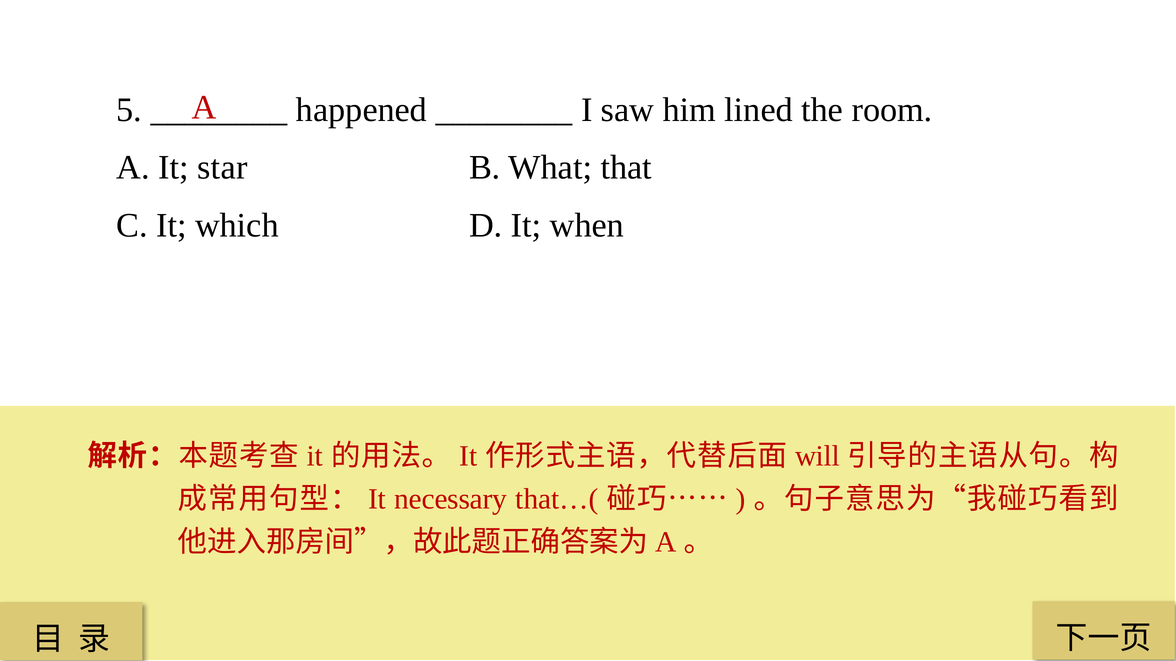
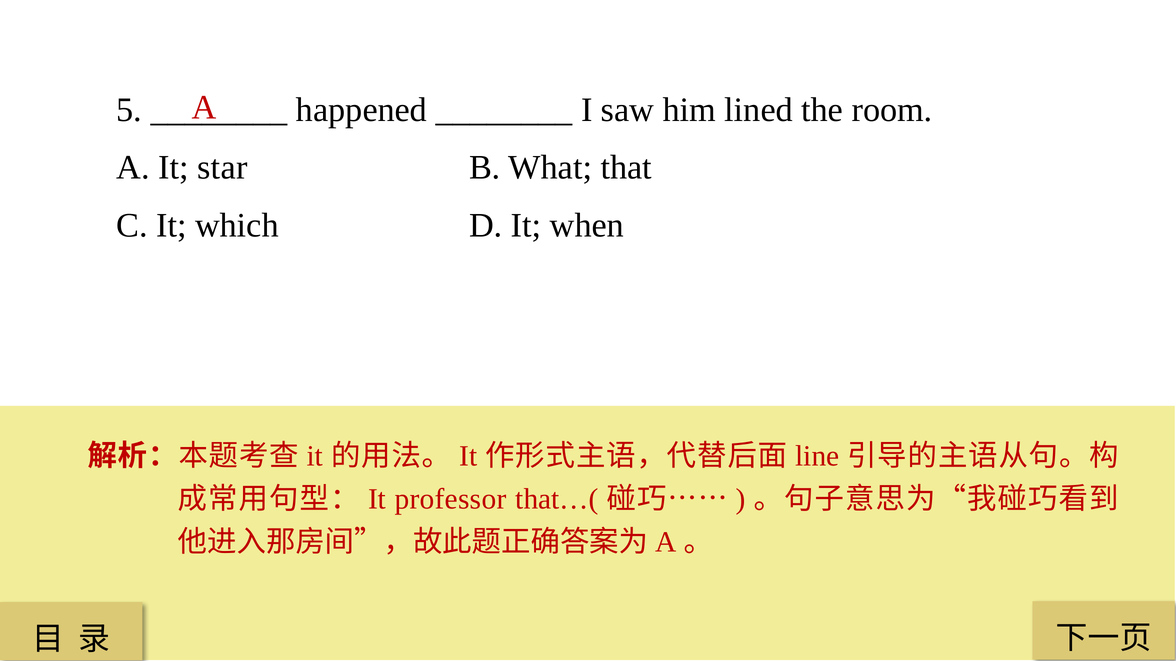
will: will -> line (817, 457)
necessary: necessary -> professor (451, 499)
